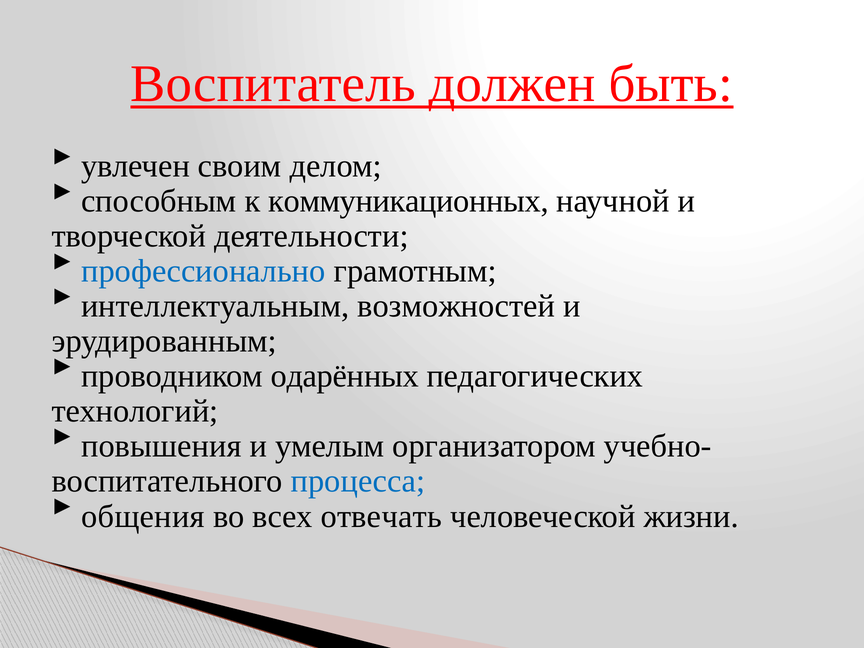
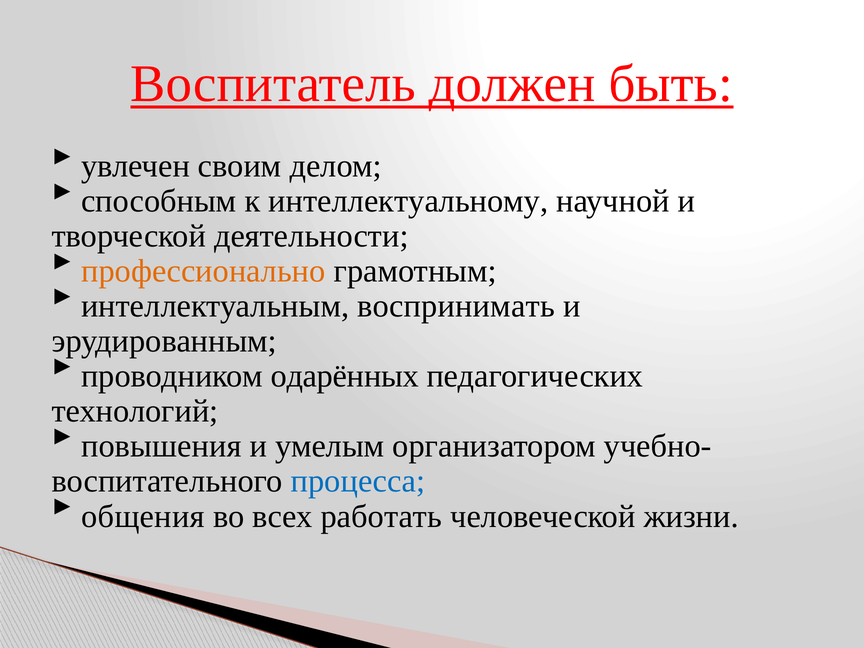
коммуникационных: коммуникационных -> интеллектуальному (408, 201)
профессионально colour: blue -> orange (203, 271)
возможностей: возможностей -> воспринимать (456, 306)
отвечать: отвечать -> работать (381, 516)
